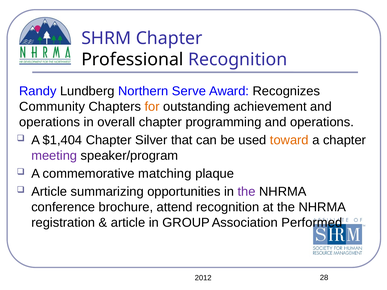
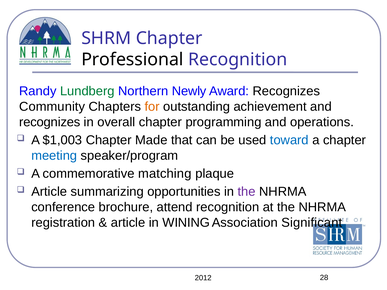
Lundberg colour: black -> green (87, 91)
Serve: Serve -> Newly (189, 91)
operations: operations -> recognizes (50, 122)
$1,404: $1,404 -> $1,003 (62, 140)
Silver: Silver -> Made (151, 140)
toward colour: orange -> blue (289, 140)
meeting colour: purple -> blue (54, 156)
GROUP: GROUP -> WINING (186, 223)
Performed: Performed -> Significant (312, 223)
